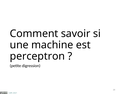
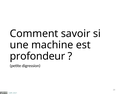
perceptron: perceptron -> profondeur (37, 56)
